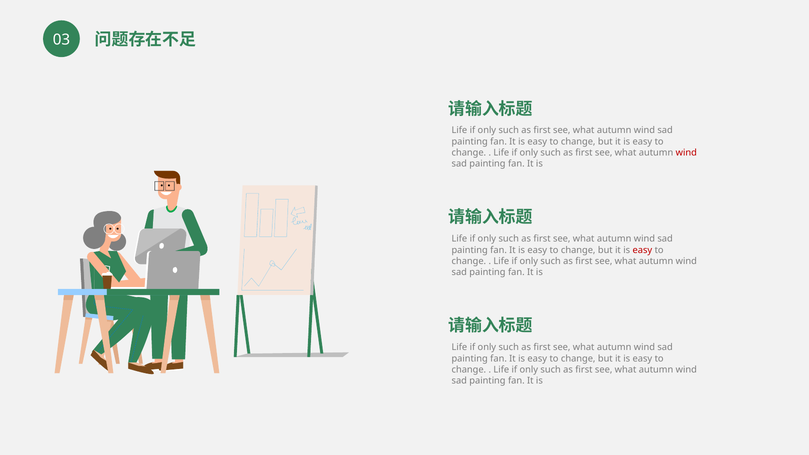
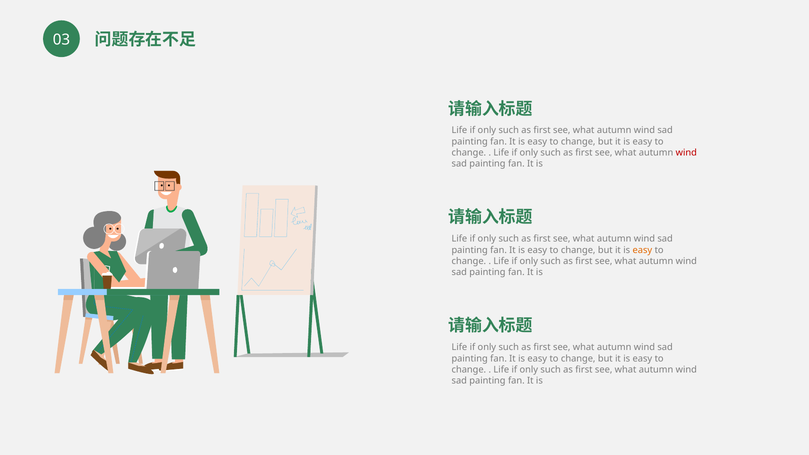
easy colour: red -> orange (642, 250)
